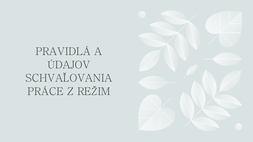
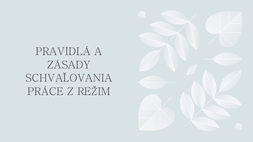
ÚDAJOV: ÚDAJOV -> ZÁSADY (69, 65)
